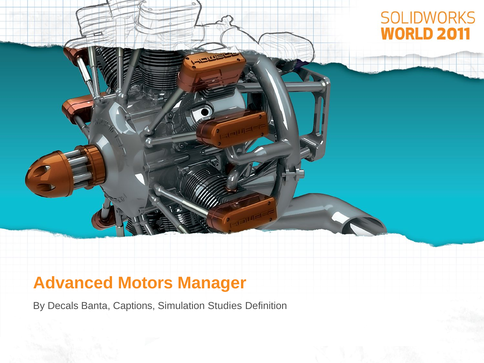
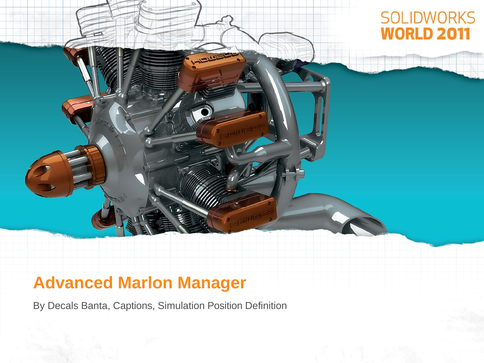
Motors: Motors -> Marlon (145, 283)
Studies: Studies -> Position (225, 306)
